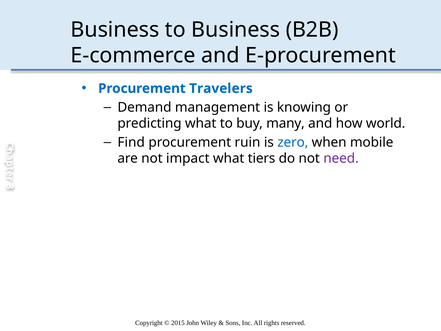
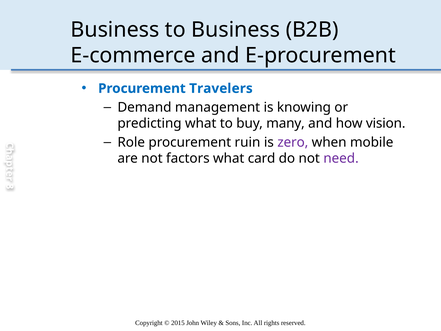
world: world -> vision (386, 123)
Find: Find -> Role (131, 142)
zero colour: blue -> purple (293, 142)
impact: impact -> factors (188, 158)
tiers: tiers -> card (262, 158)
